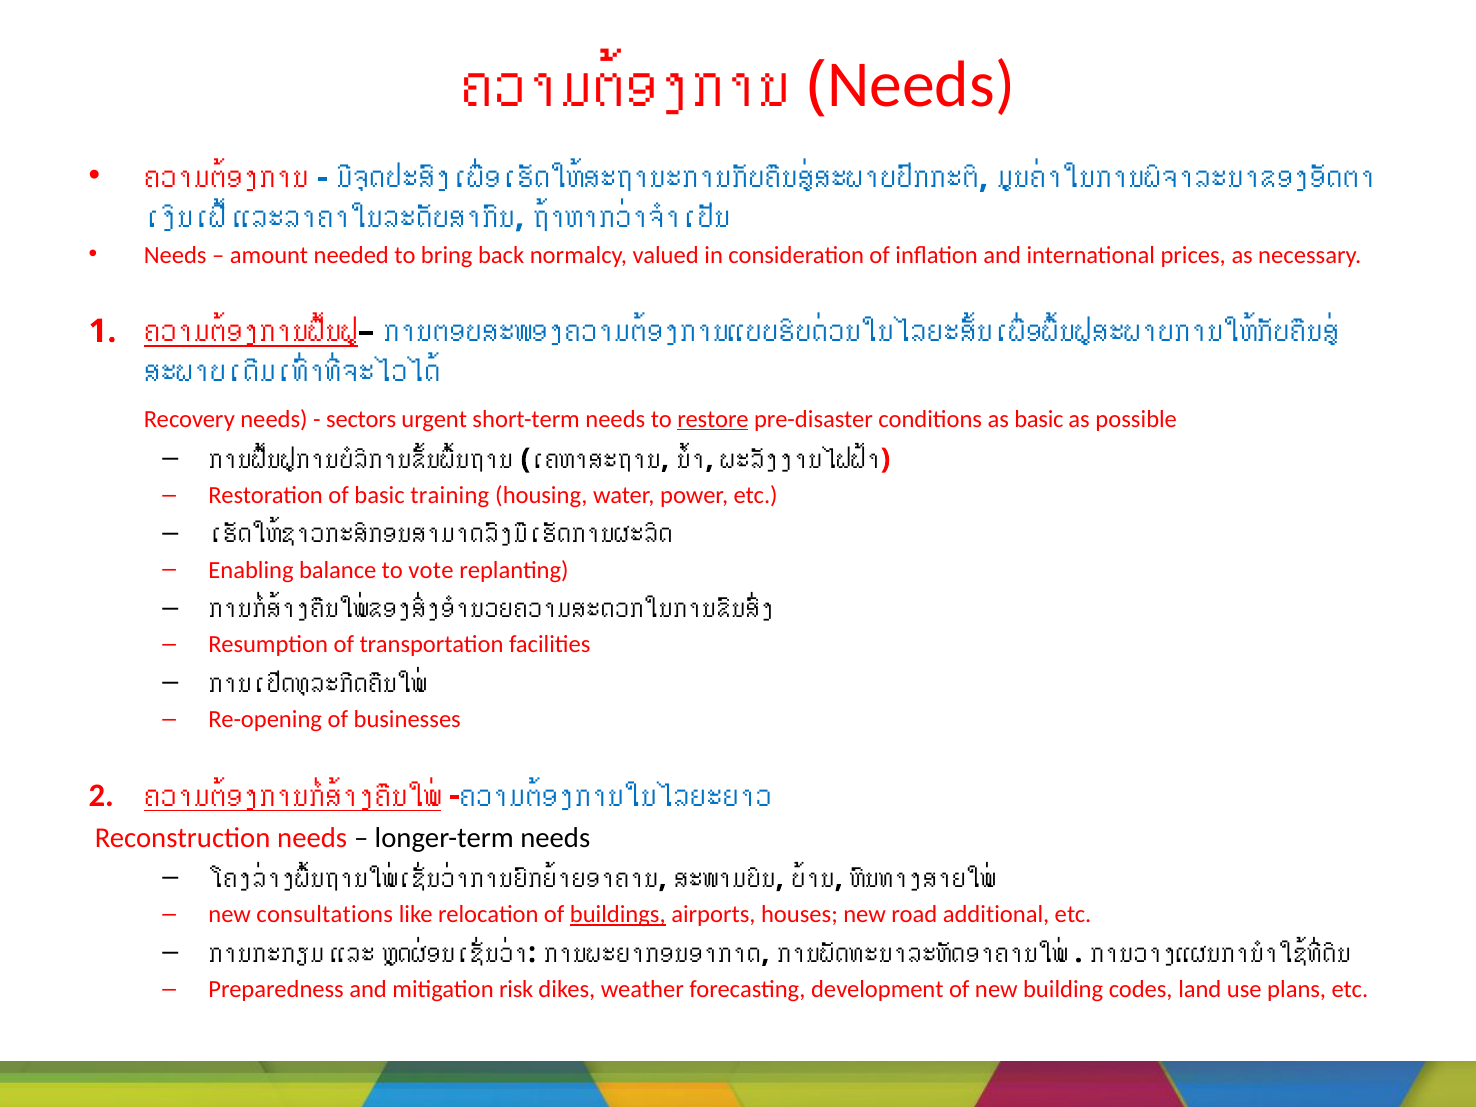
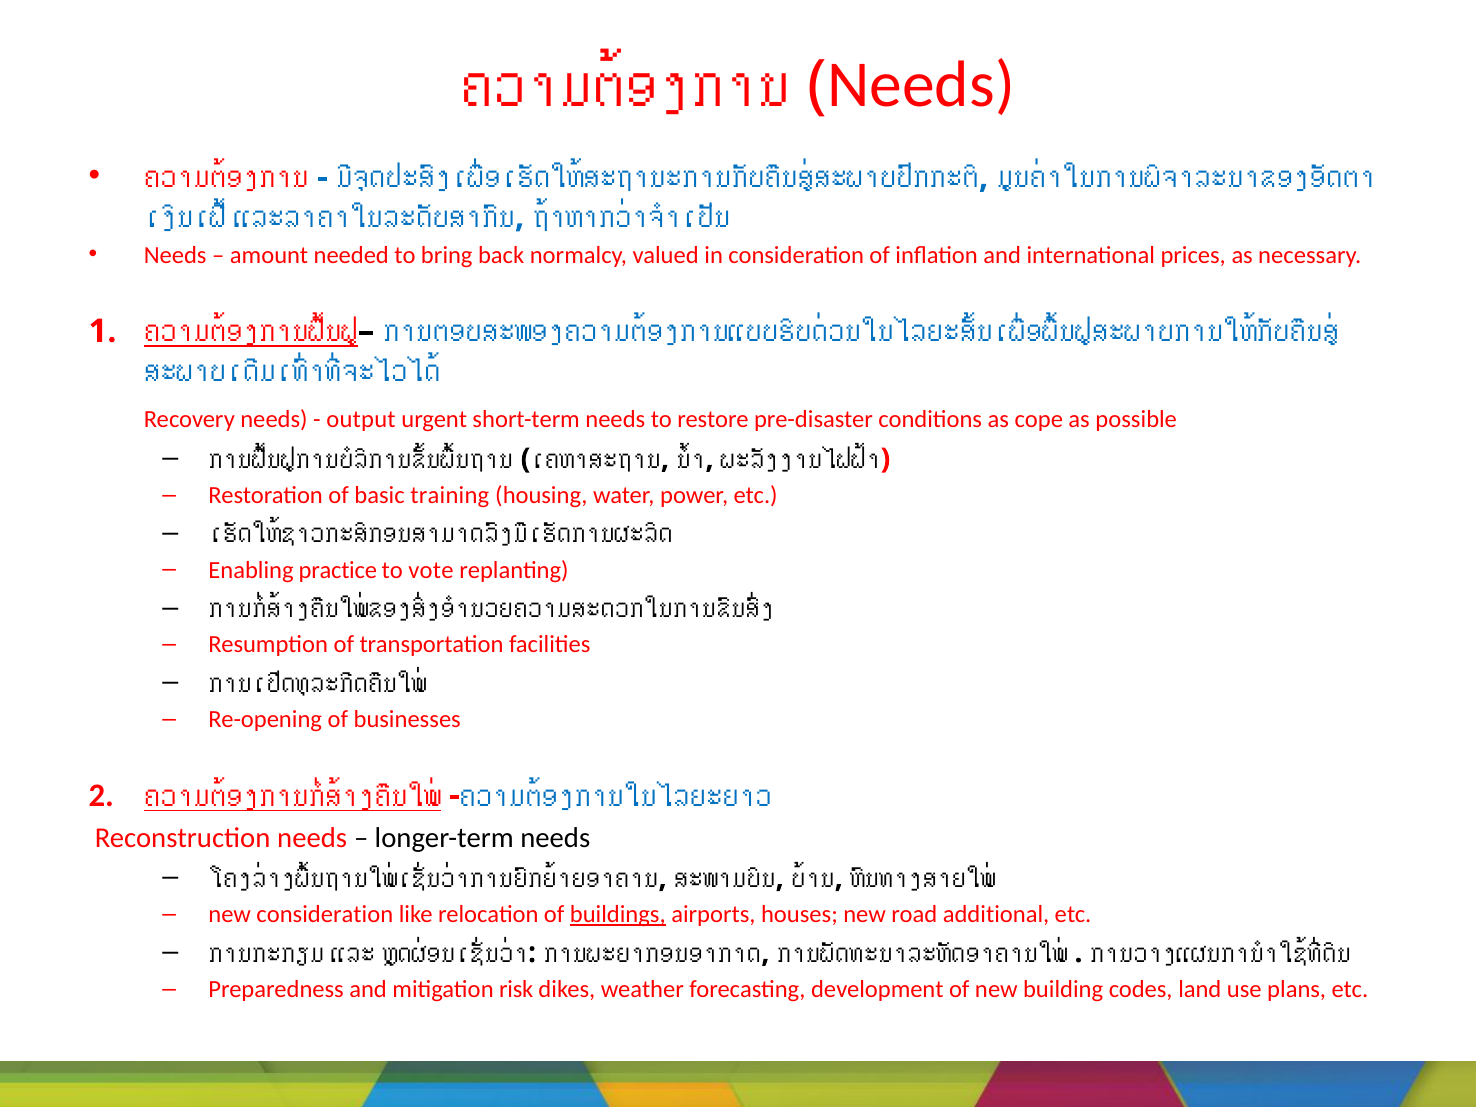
sectors: sectors -> output (361, 419)
restore underline: present -> none (713, 419)
as basic: basic -> cope (1039, 419)
balance: balance -> practice (338, 570)
new consultations: consultations -> consideration (325, 915)
